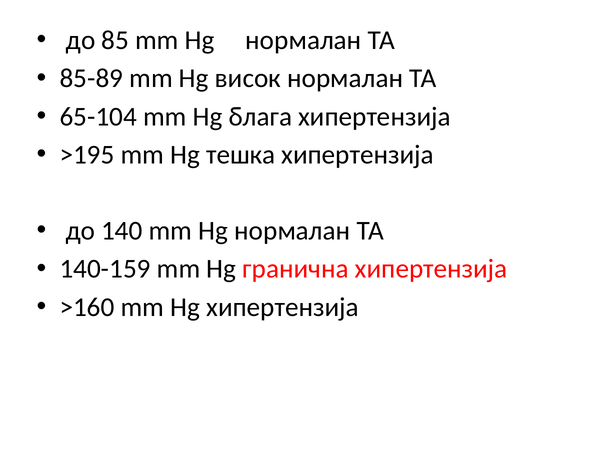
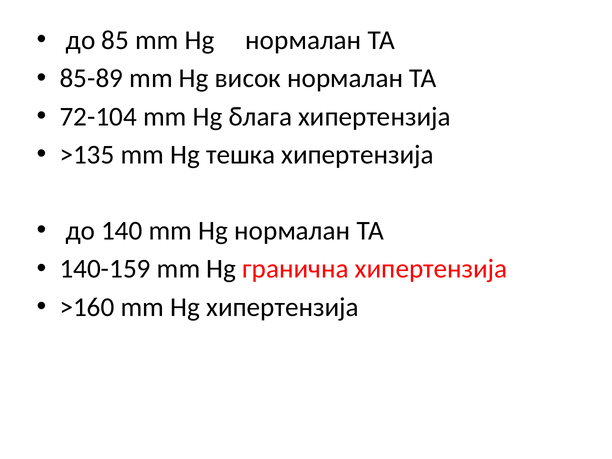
65-104: 65-104 -> 72-104 (98, 117)
>195: >195 -> >135 (87, 155)
